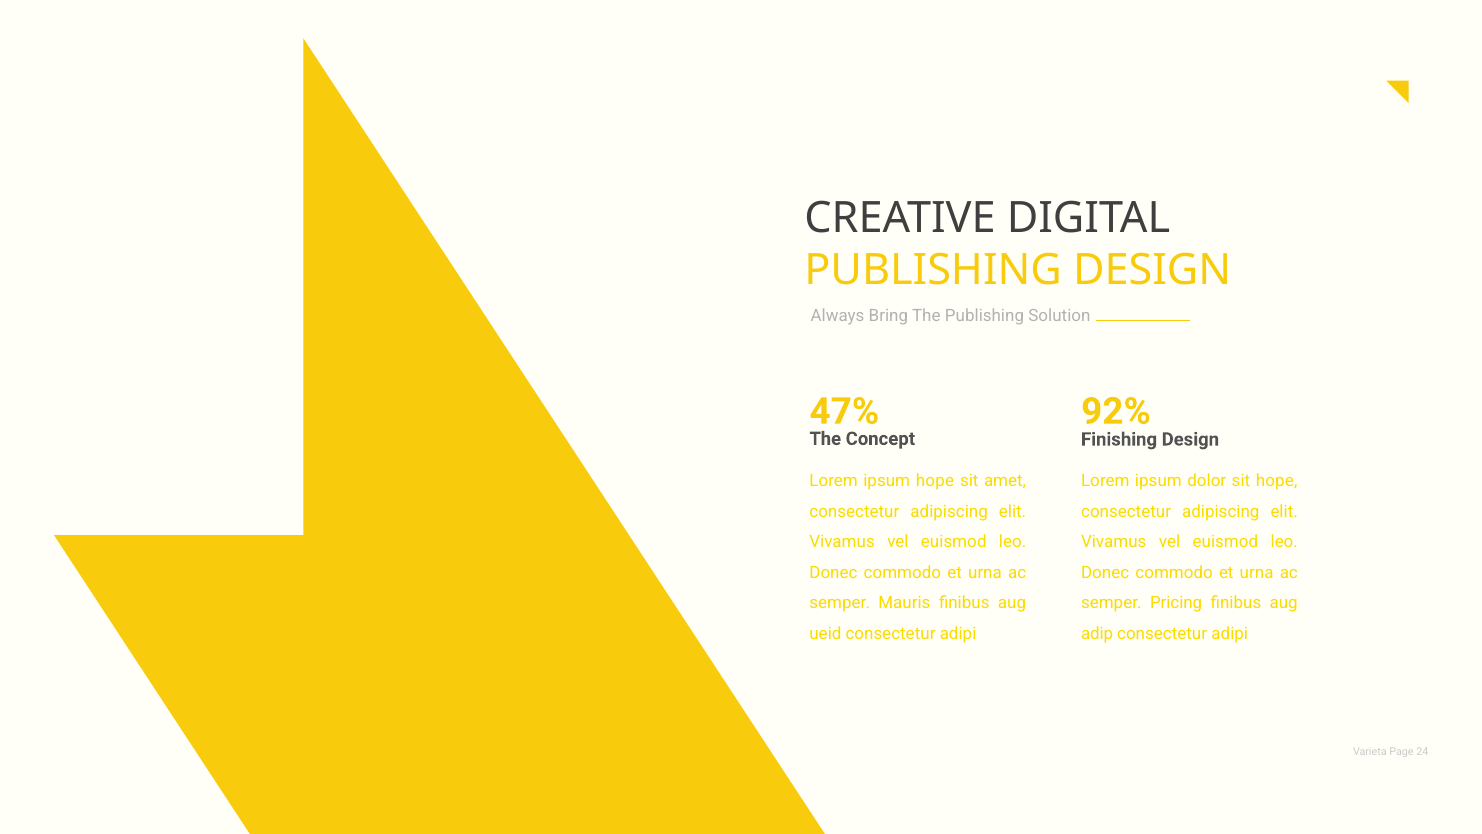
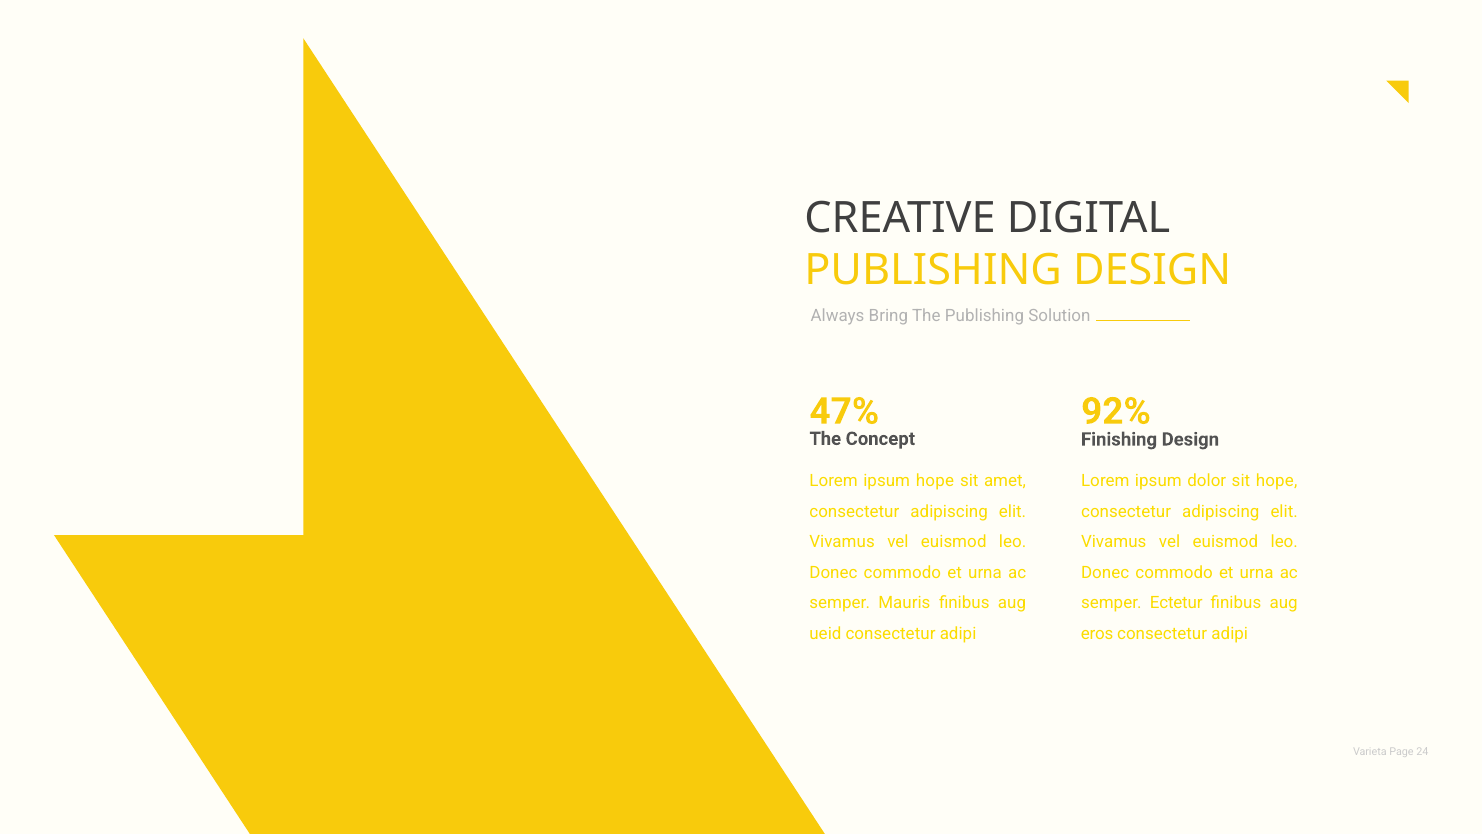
Pricing: Pricing -> Ectetur (1176, 603)
adip: adip -> eros (1097, 634)
